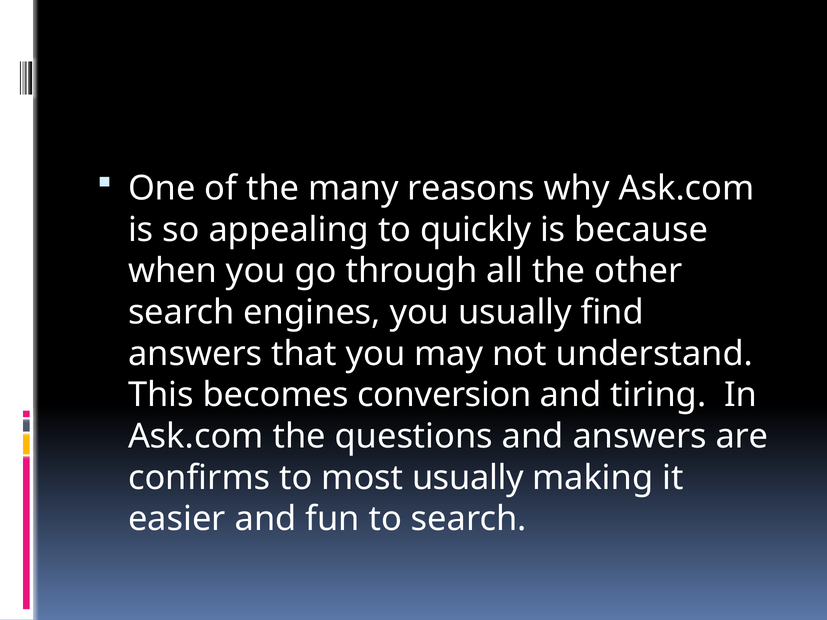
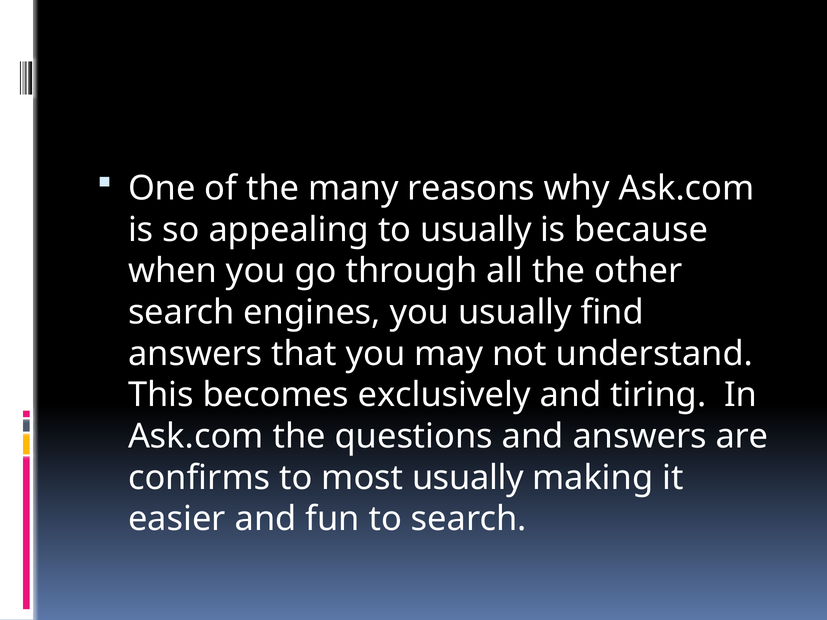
to quickly: quickly -> usually (476, 230)
conversion: conversion -> exclusively (444, 395)
